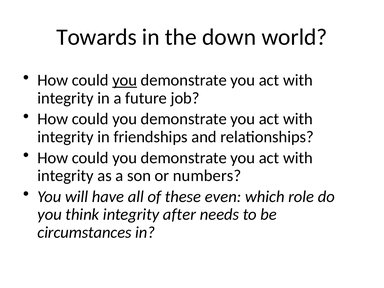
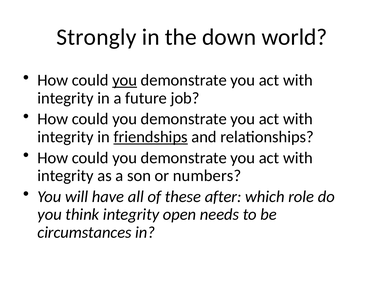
Towards: Towards -> Strongly (96, 37)
friendships underline: none -> present (151, 137)
even: even -> after (223, 197)
after: after -> open (180, 214)
